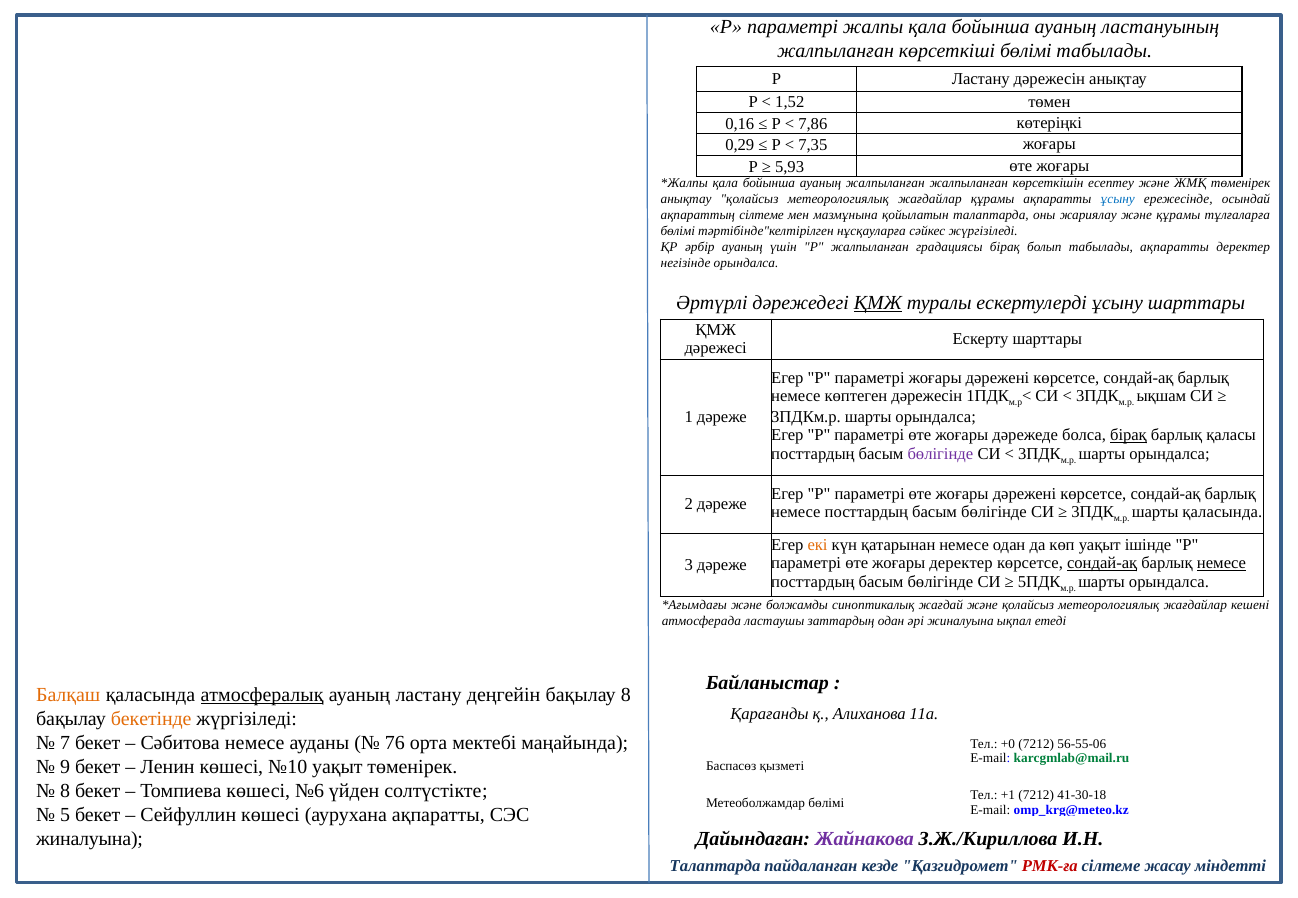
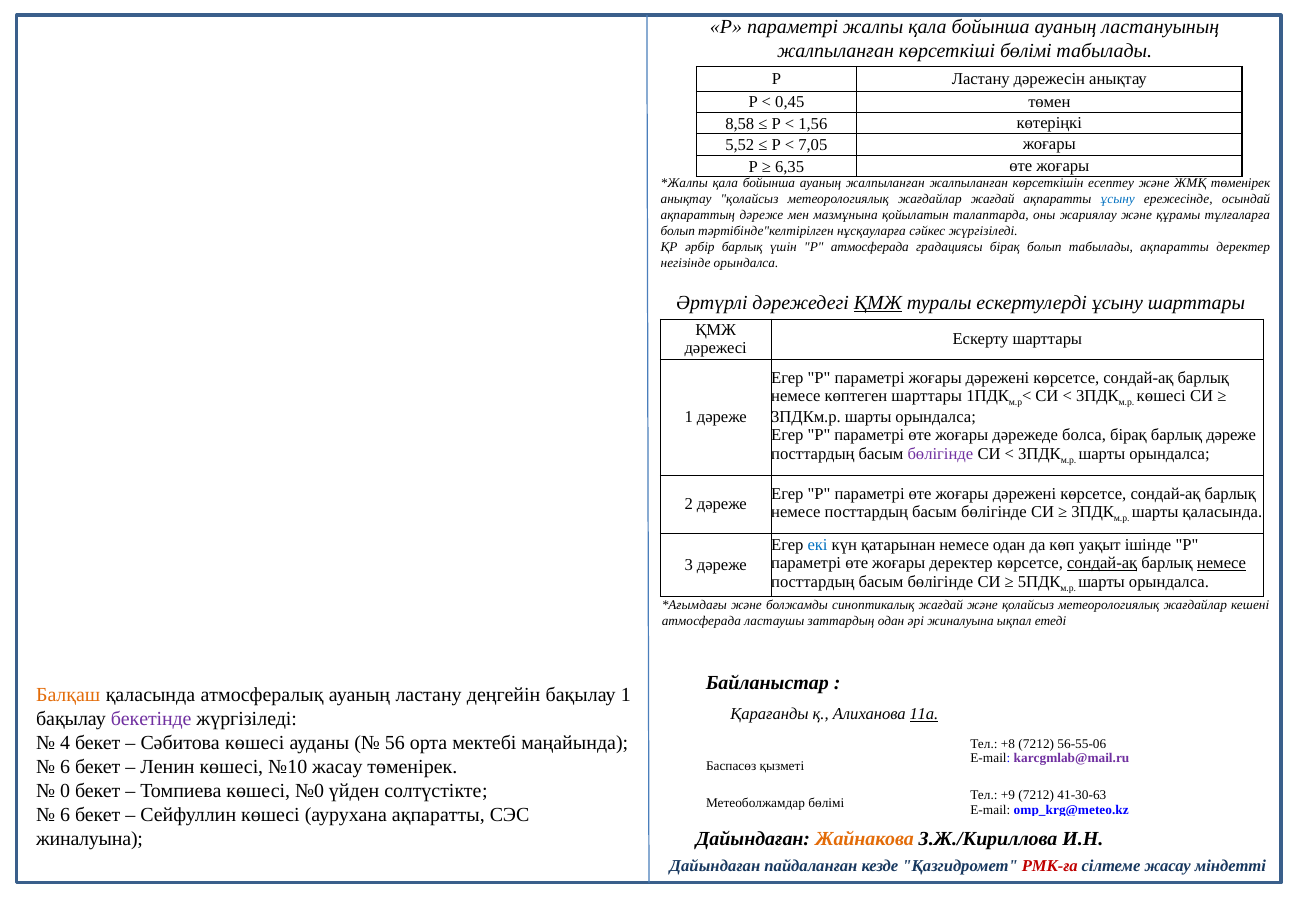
1,52: 1,52 -> 0,45 (790, 102)
0,16: 0,16 -> 8,58 (740, 124)
7,86: 7,86 -> 1,56 (813, 124)
0,29: 0,29 -> 5,52 (740, 145)
7,35: 7,35 -> 7,05 (813, 145)
5,93: 5,93 -> 6,35 (790, 167)
жағдайлар құрамы: құрамы -> жағдай (993, 199)
ақпараттың сілтеме: сілтеме -> дәреже (761, 215)
бөлімі: бөлімі -> болып (678, 231)
әрбір ауаның: ауаның -> барлық (742, 247)
Р жалпыланған: жалпыланған -> атмосферада (870, 247)
көптеген дәрежесін: дәрежесін -> шарттары (927, 396)
ықшам: ықшам -> көшесі (1161, 396)
бірақ underline: present -> none (1128, 436)
барлық қаласы: қаласы -> дәреже (1231, 436)
екі colour: orange -> blue (818, 545)
атмосфералық underline: present -> none (262, 696)
бақылау 8: 8 -> 1 (626, 696)
11а underline: none -> present (924, 715)
бекетінде colour: orange -> purple (151, 720)
7: 7 -> 4 (65, 744)
Сәбитова немесе: немесе -> көшесі (255, 744)
76: 76 -> 56 (395, 744)
+0: +0 -> +8 (1008, 744)
karcgmlab@mail.ru colour: green -> purple (1072, 759)
9: 9 -> 6 (65, 768)
№10 уақыт: уақыт -> жасау (337, 768)
8: 8 -> 0 (65, 792)
№6: №6 -> №0 (310, 792)
+1: +1 -> +9 (1008, 796)
41-30-18: 41-30-18 -> 41-30-63 (1082, 796)
5: 5 -> 6 (65, 816)
Жайнакова colour: purple -> orange (865, 839)
Талаптарда: Талаптарда -> Дайындаған (715, 867)
